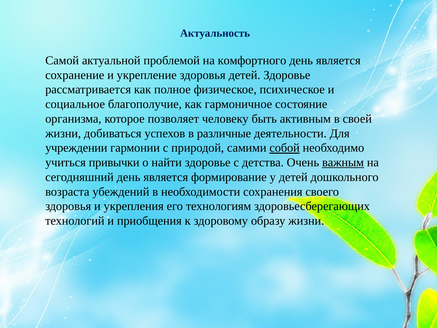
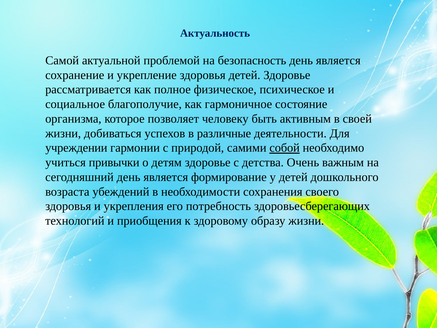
комфортного: комфортного -> безопасность (252, 60)
найти: найти -> детям (167, 162)
важным underline: present -> none (343, 162)
технологиям: технологиям -> потребность (218, 206)
